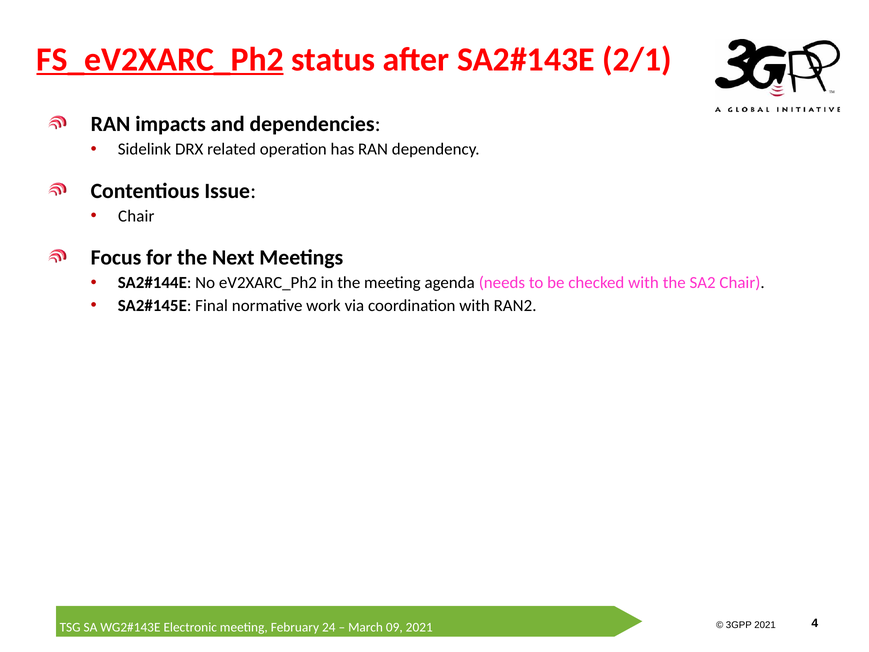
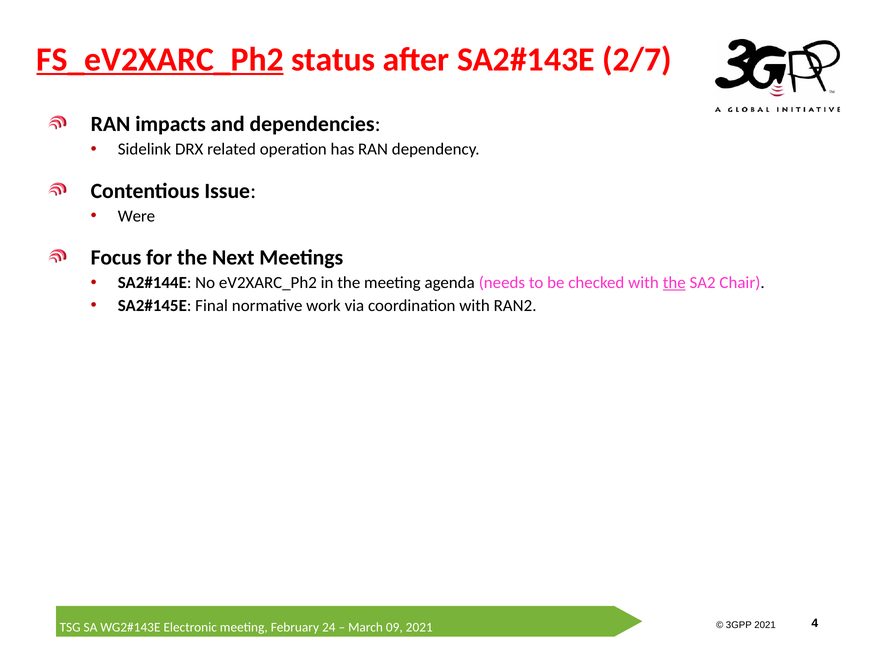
2/1: 2/1 -> 2/7 (637, 60)
Chair: Chair -> Were (136, 216)
the underline: none -> present (674, 283)
